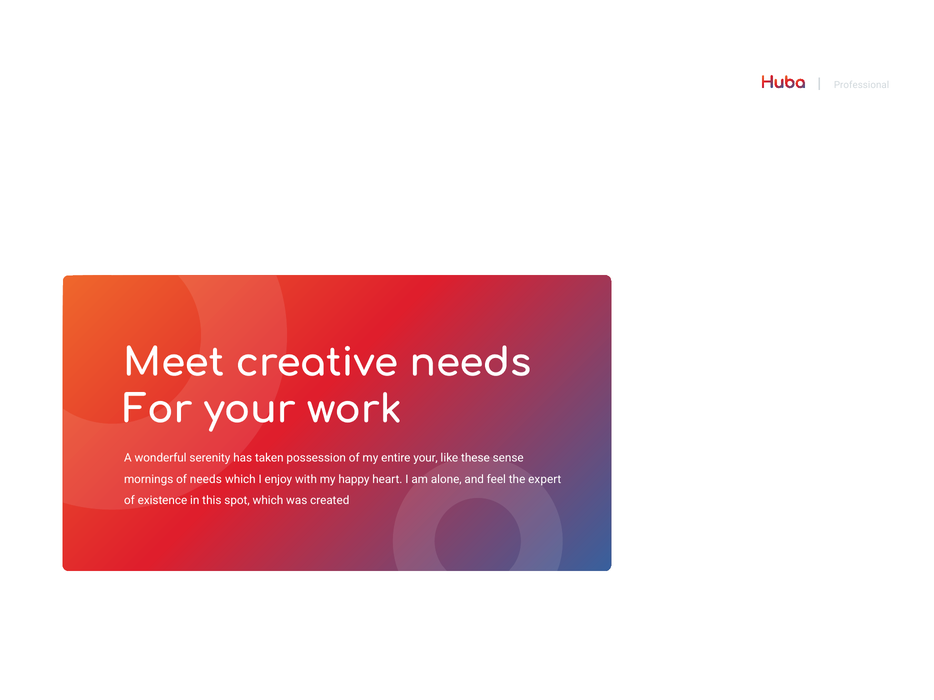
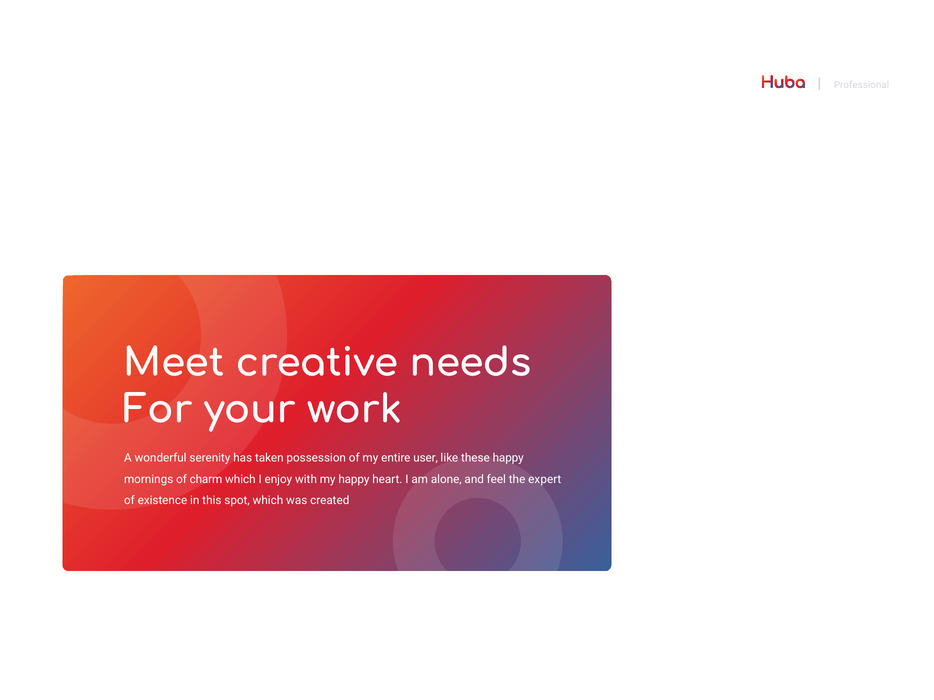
entire your: your -> user (426, 458)
these sense: sense -> happy (508, 458)
of needs: needs -> charm (206, 480)
